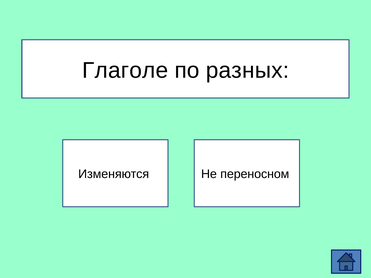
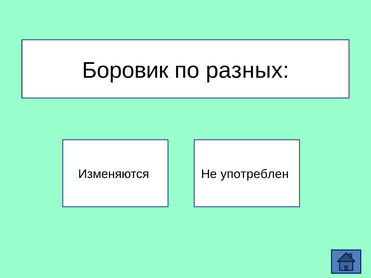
Глаголе: Глаголе -> Боровик (125, 70)
переносном: переносном -> употреблен (255, 174)
